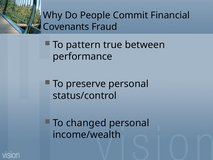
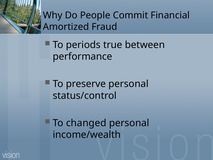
Covenants: Covenants -> Amortized (66, 27)
pattern: pattern -> periods (83, 45)
